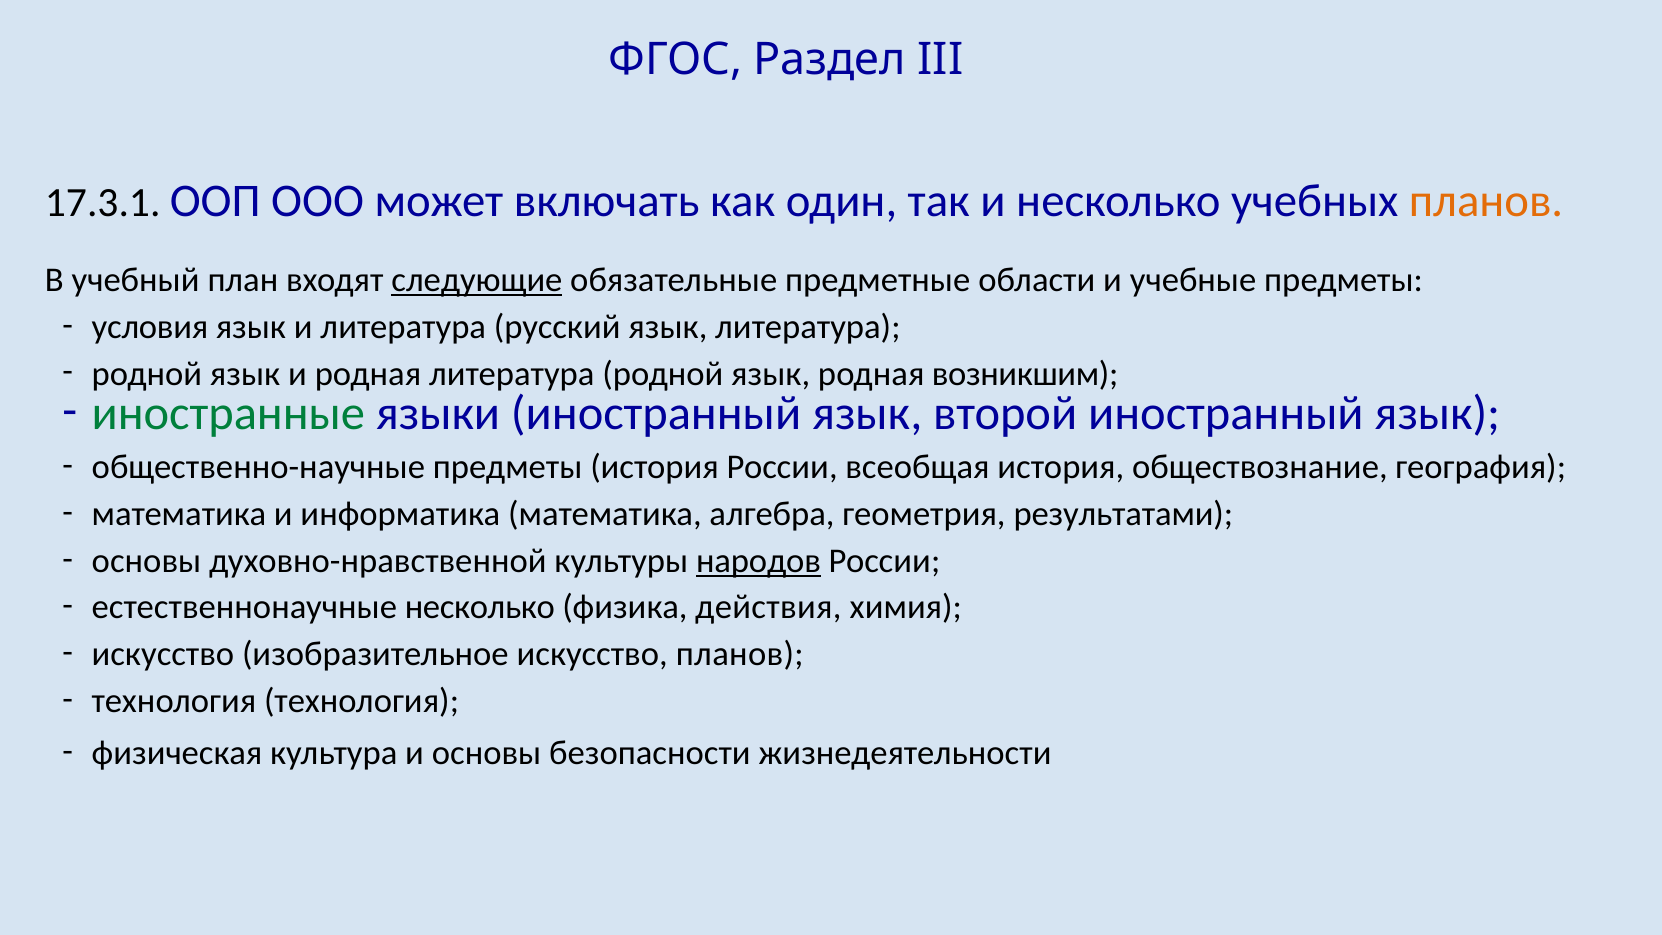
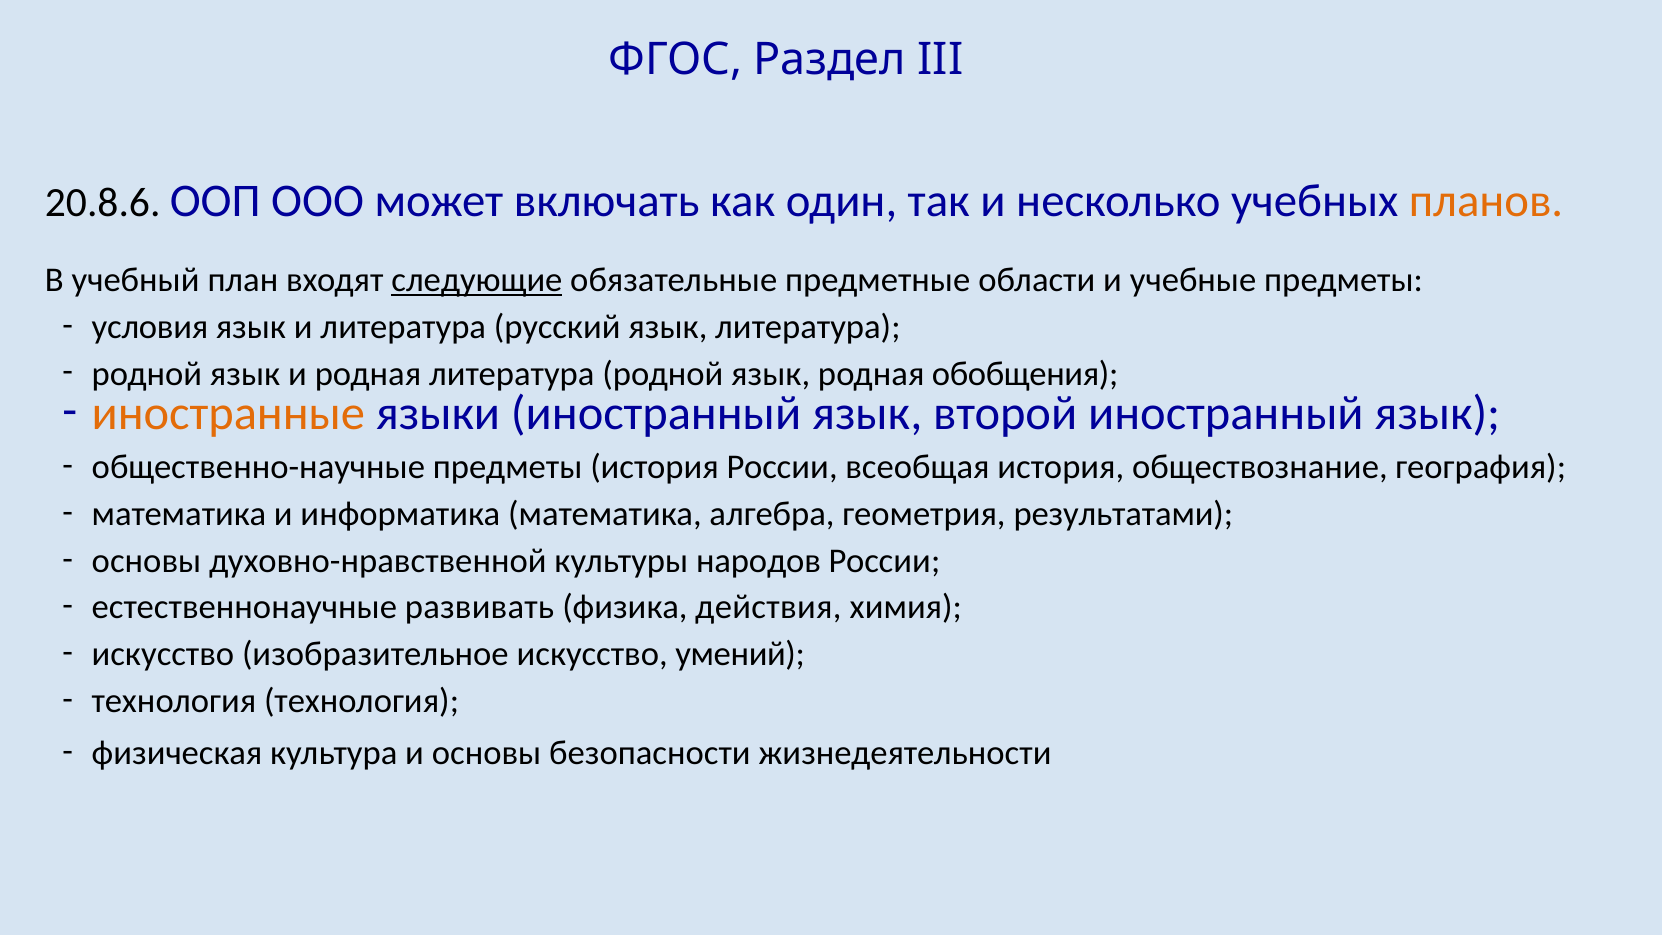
17.3.1: 17.3.1 -> 20.8.6 (103, 203)
возникшим: возникшим -> обобщения (1025, 374)
иностранные colour: green -> orange (228, 413)
народов underline: present -> none (758, 561)
естественнонаучные несколько: несколько -> развивать (480, 607)
искусство планов: планов -> умений (740, 654)
